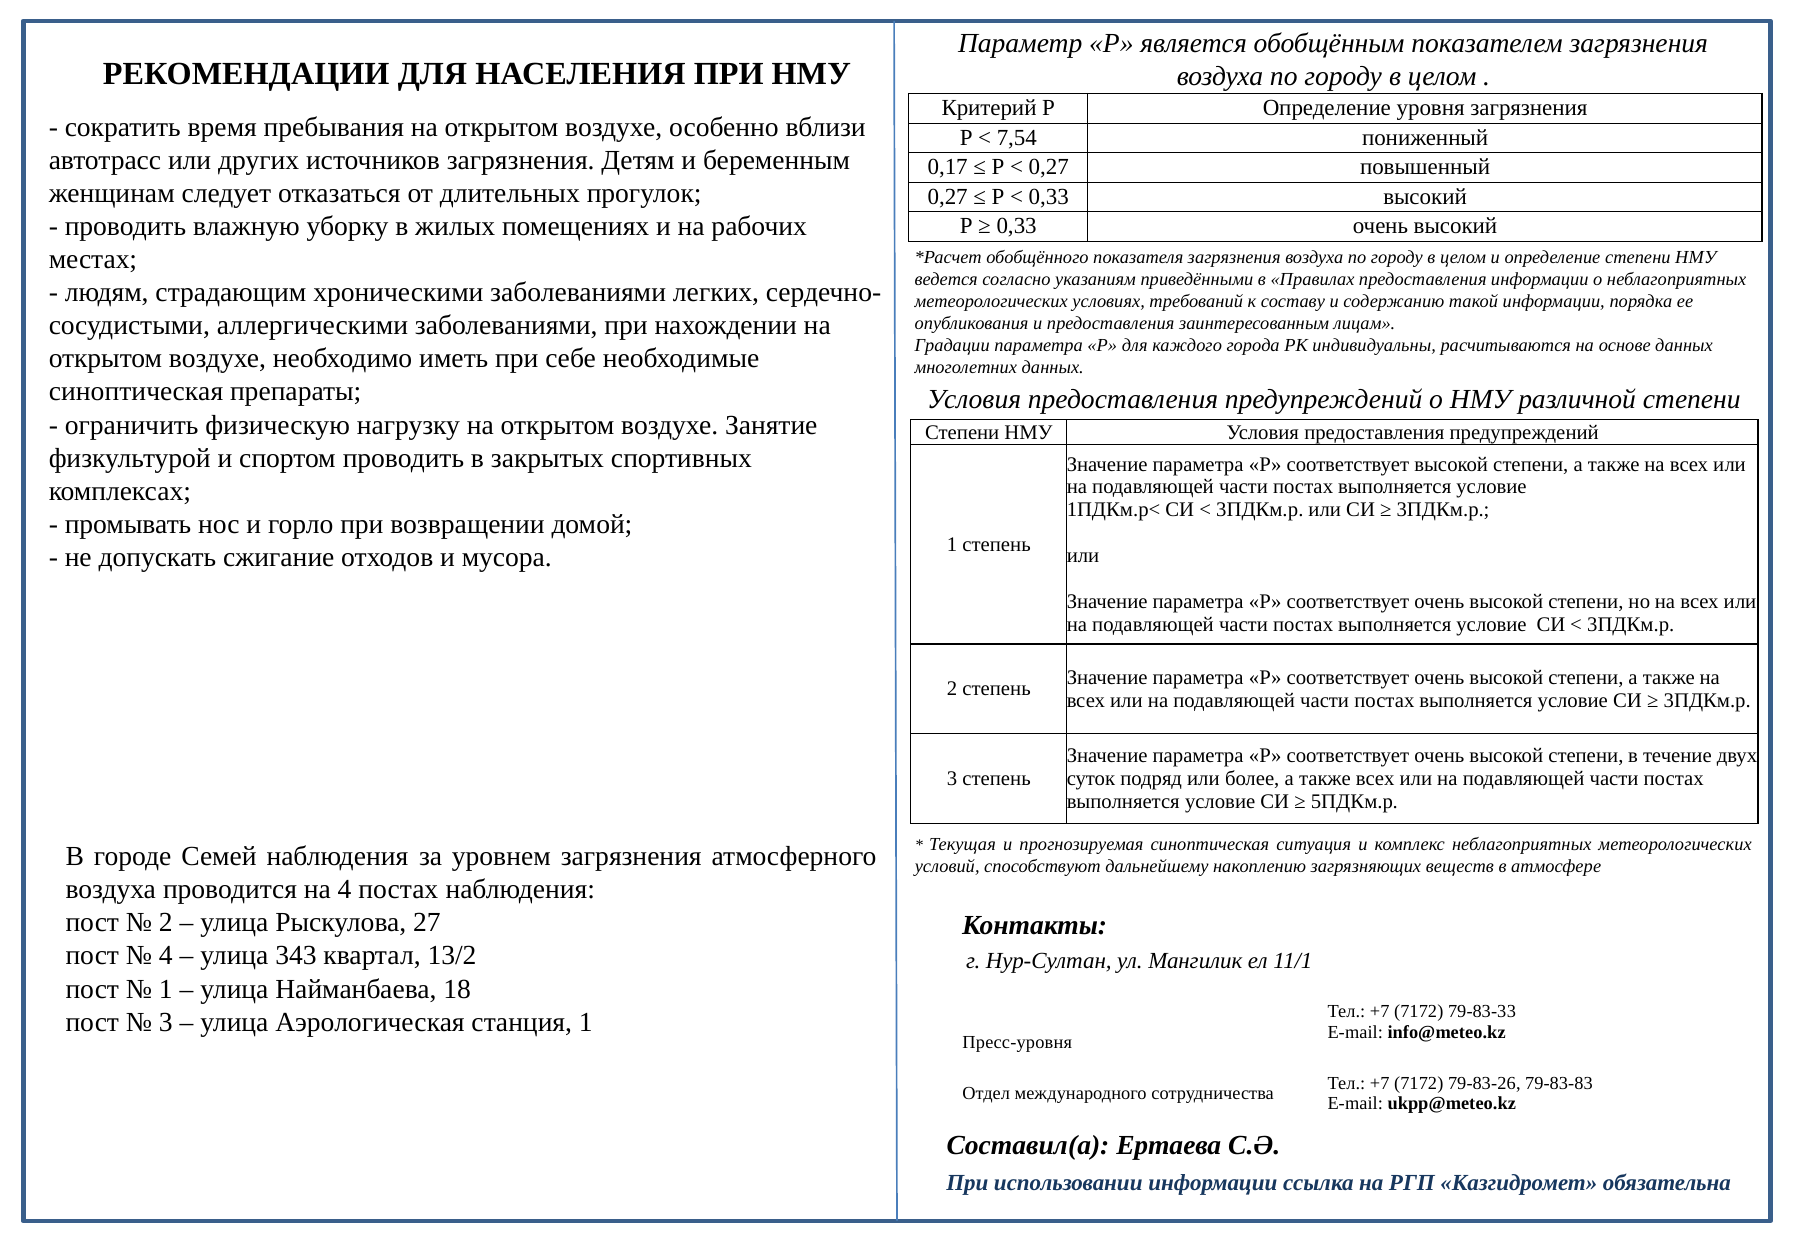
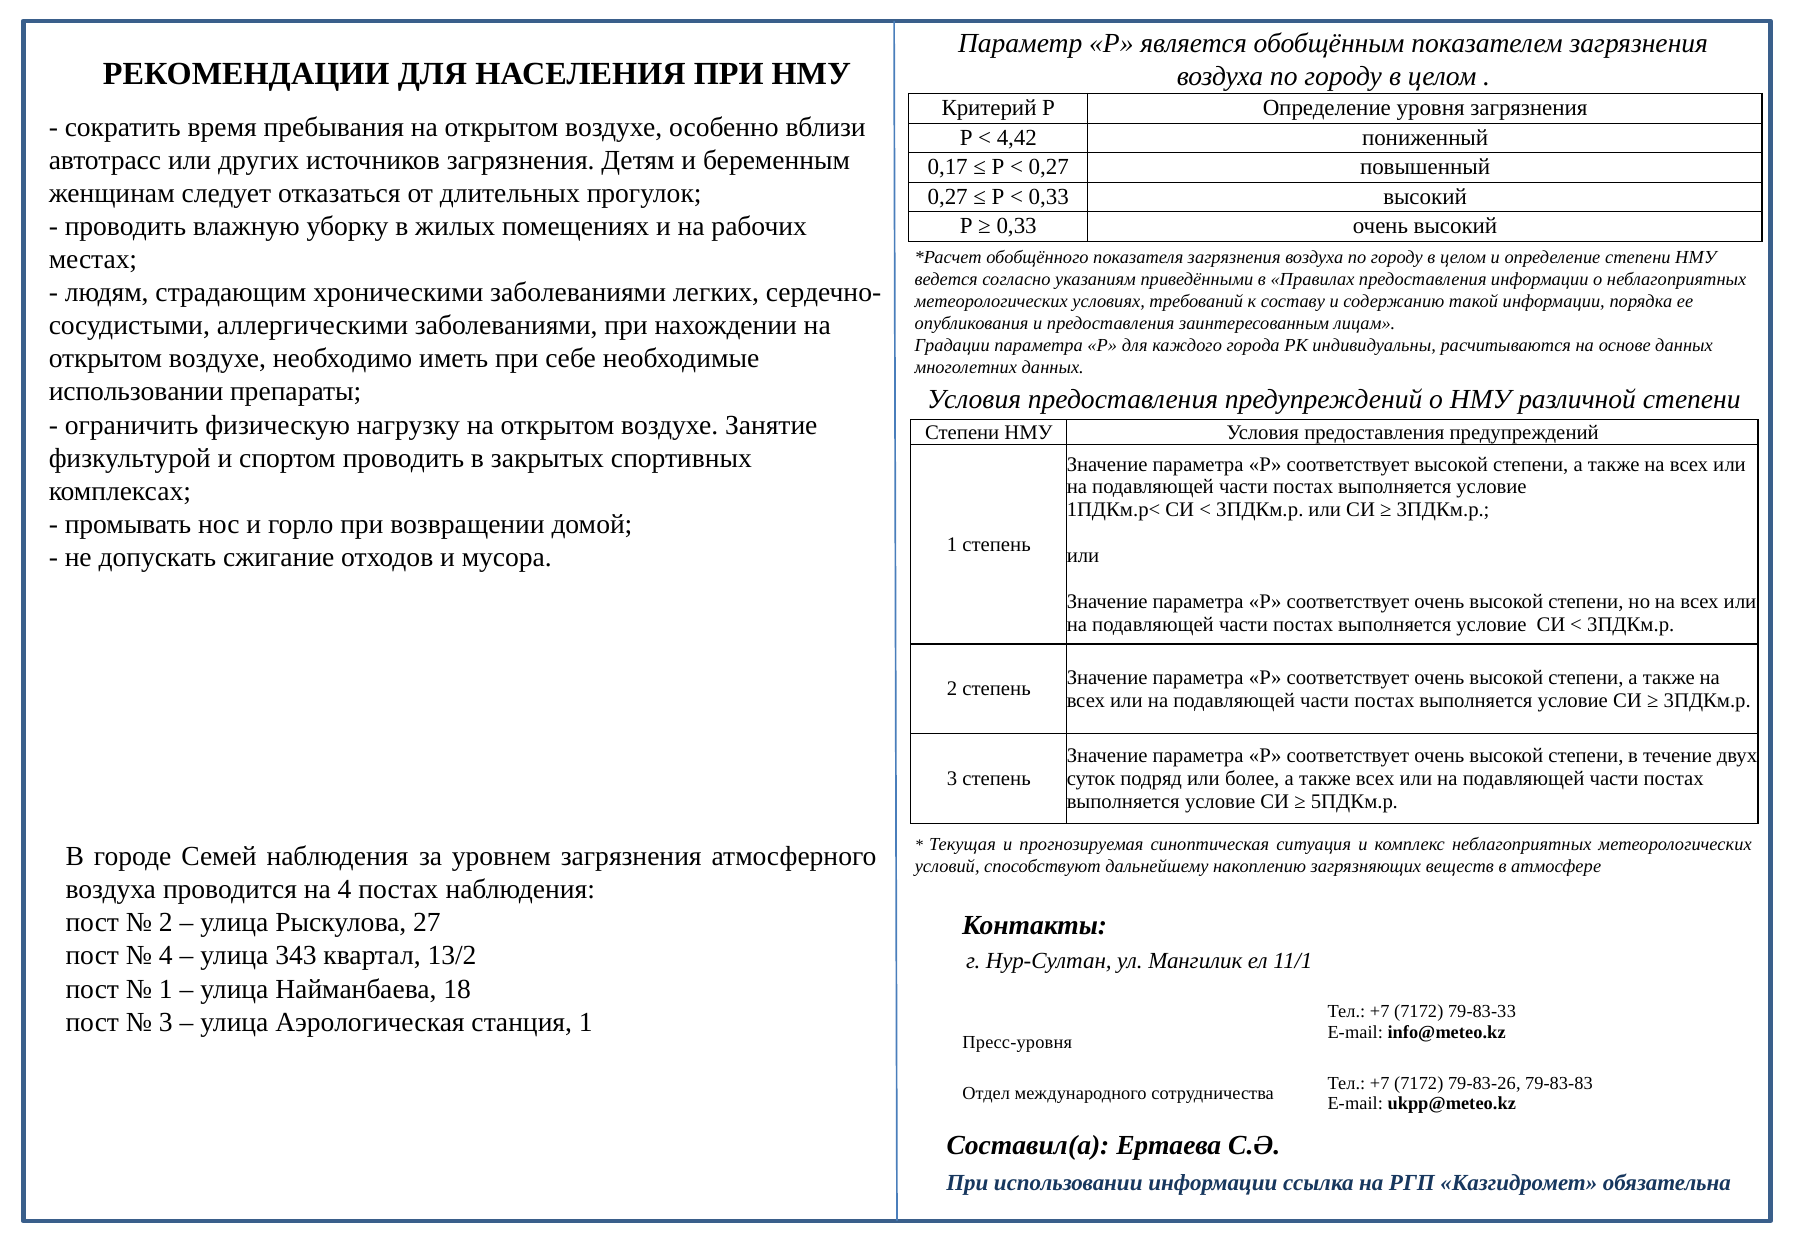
7,54: 7,54 -> 4,42 (1017, 138)
синоптическая: синоптическая -> использовании (136, 392)
